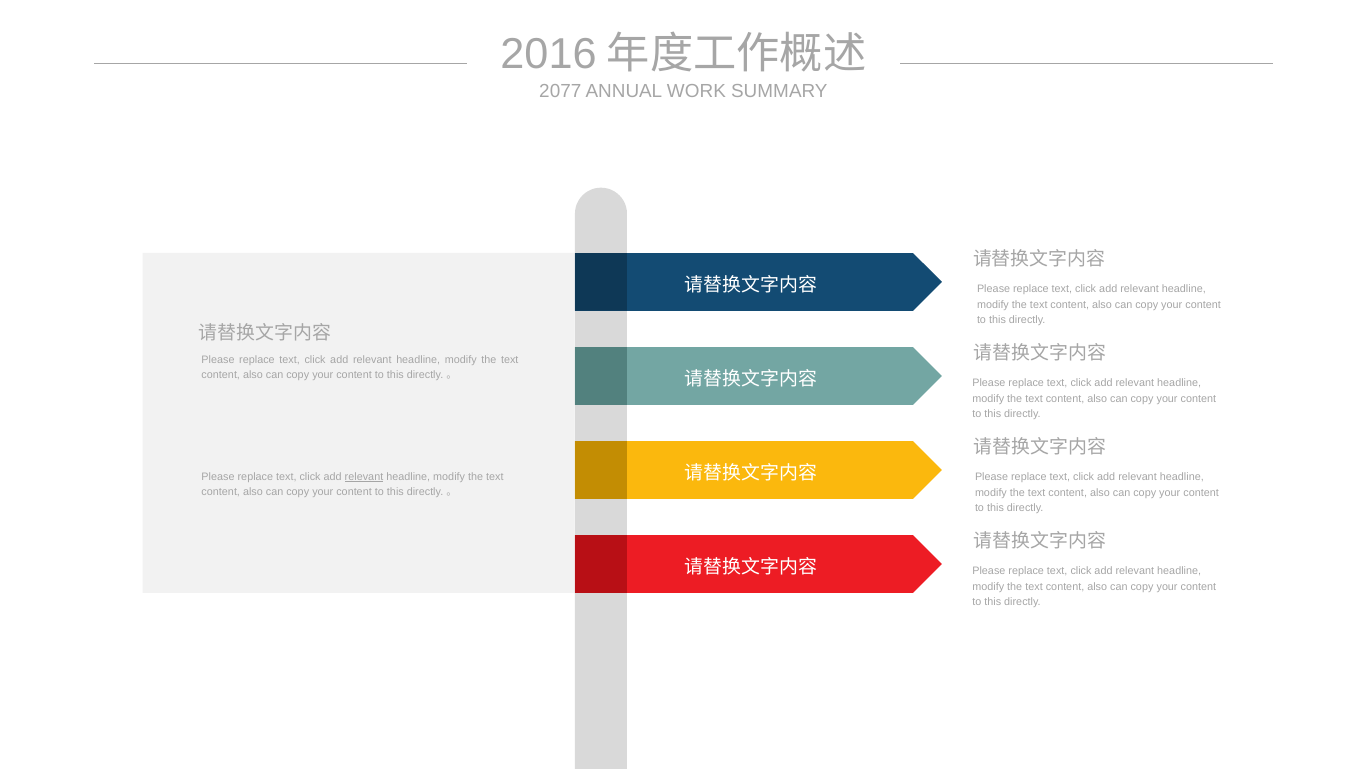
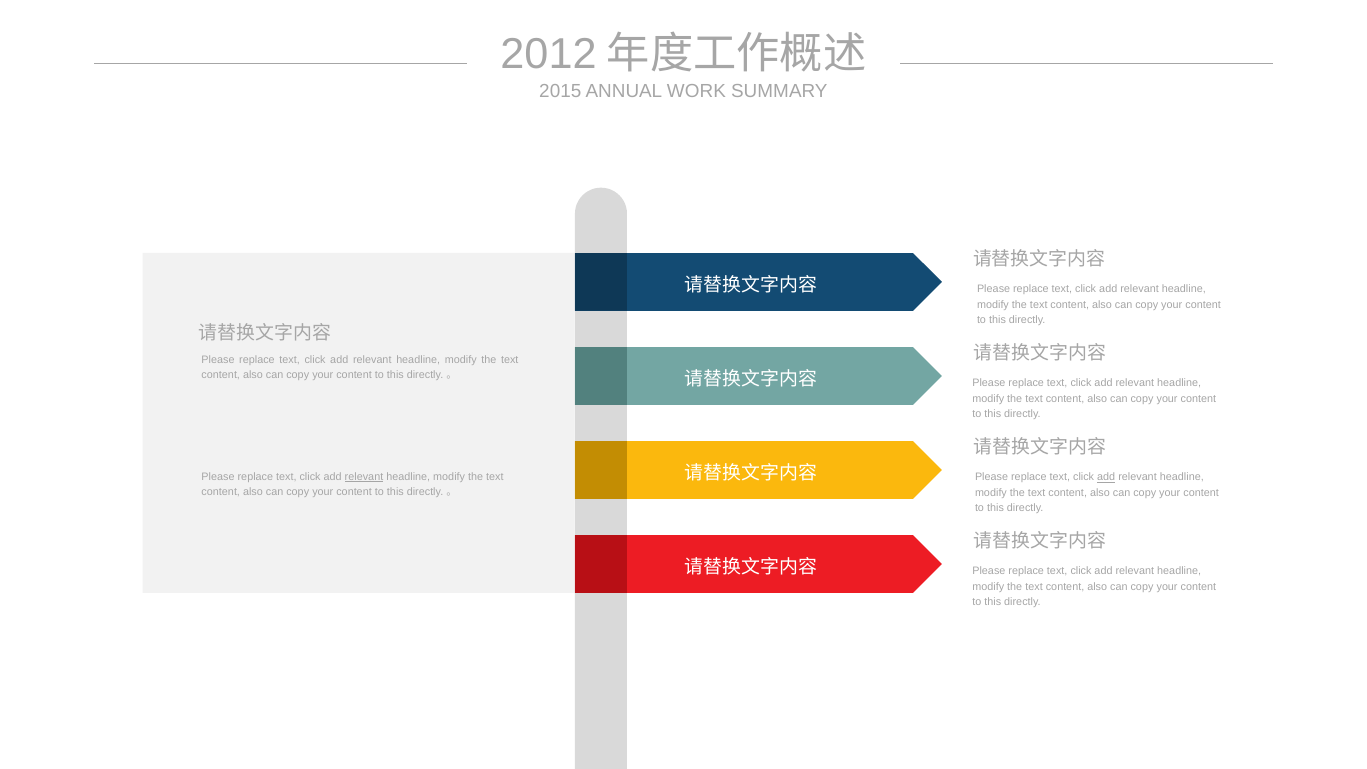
2016: 2016 -> 2012 (549, 54)
2077: 2077 -> 2015 (560, 92)
add underline: none -> present (1106, 477)
